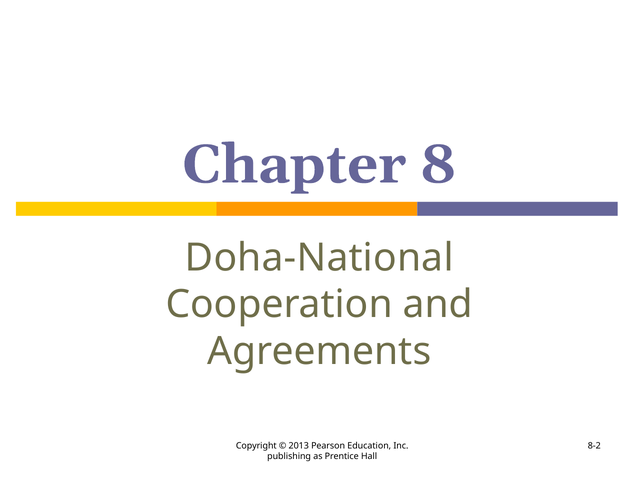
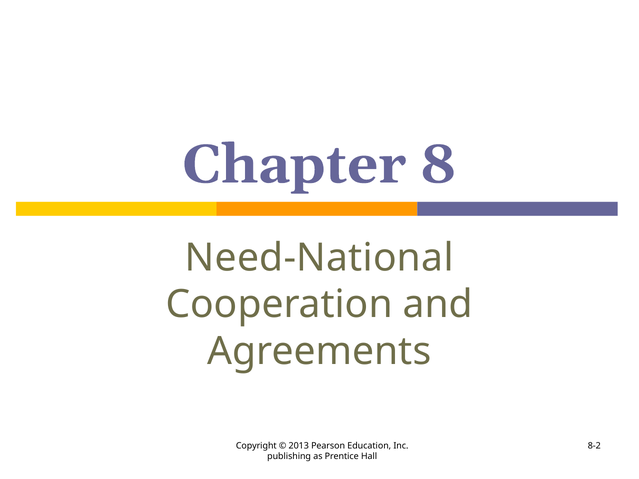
Doha-National: Doha-National -> Need-National (319, 258)
